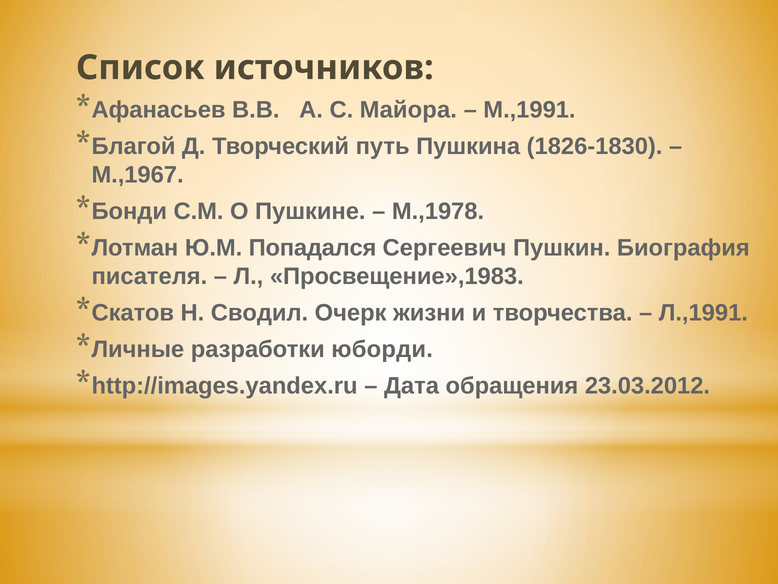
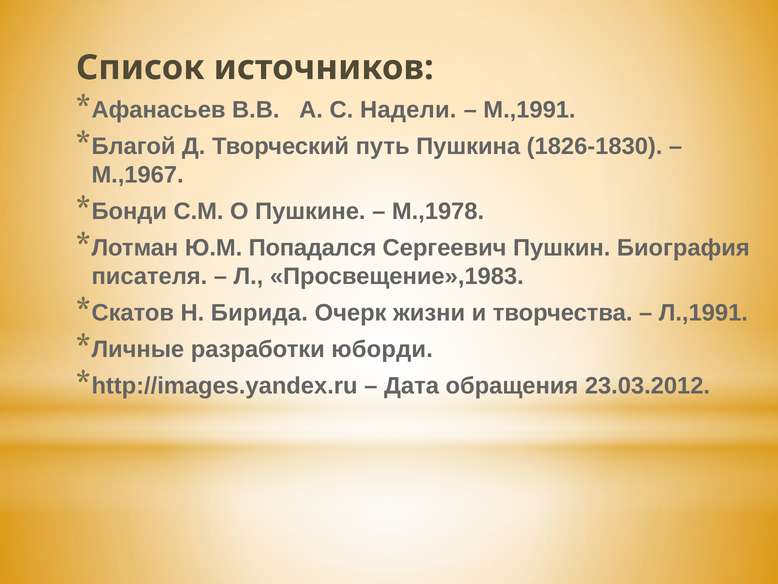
Майора: Майора -> Надели (408, 110)
Сводил: Сводил -> Бирида (259, 313)
